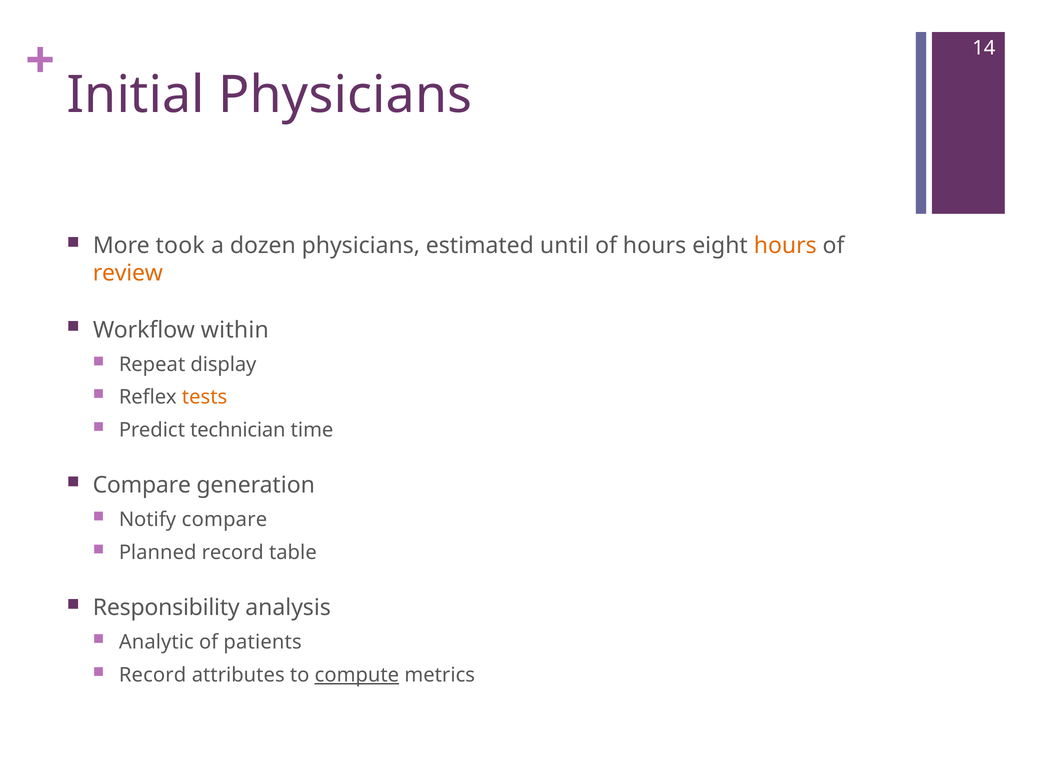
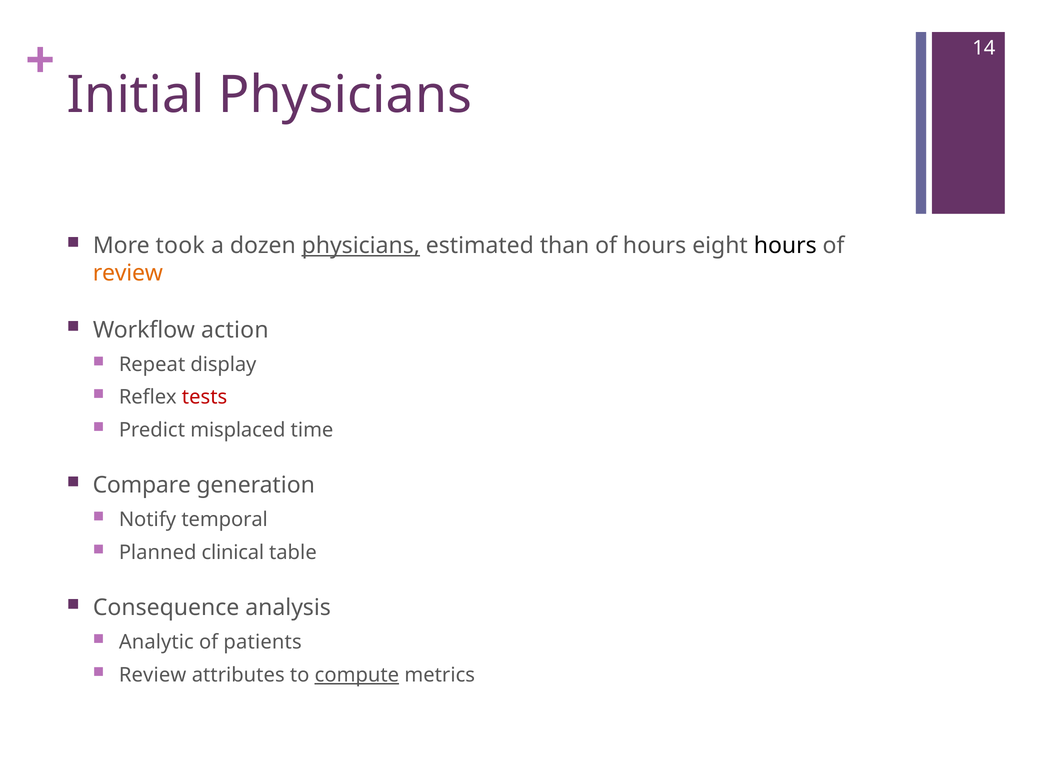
physicians underline: none -> present (361, 246)
until: until -> than (565, 246)
hours colour: orange -> black (785, 246)
within: within -> action (235, 330)
tests colour: orange -> red (205, 397)
technician: technician -> misplaced (238, 430)
Notify compare: compare -> temporal (225, 519)
Planned record: record -> clinical (233, 552)
Responsibility: Responsibility -> Consequence (166, 607)
Record: Record -> Review (153, 675)
